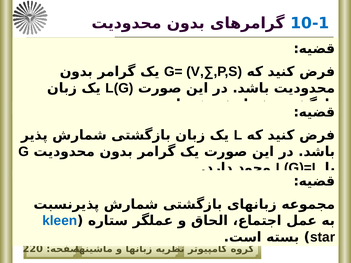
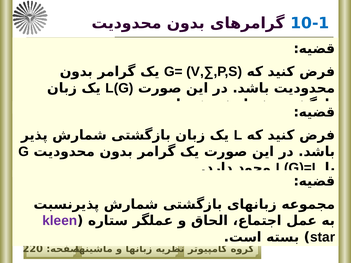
kleen colour: blue -> purple (60, 221)
